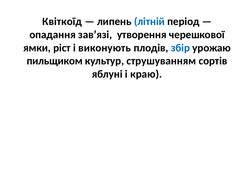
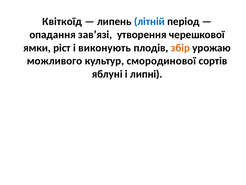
збір colour: blue -> orange (180, 48)
пильщиком: пильщиком -> можливого (55, 61)
струшуванням: струшуванням -> смородинової (161, 61)
краю: краю -> липні (146, 74)
